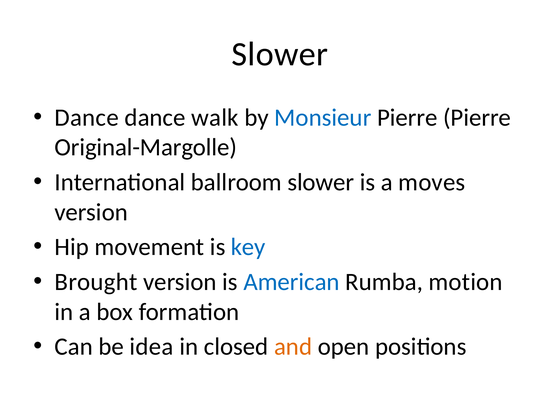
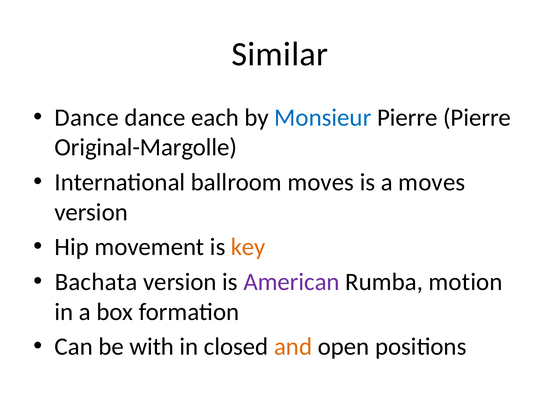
Slower: Slower -> Similar (280, 54)
walk: walk -> each (215, 117)
ballroom slower: slower -> moves (321, 182)
key colour: blue -> orange (248, 247)
Brought: Brought -> Bachata (96, 282)
American colour: blue -> purple (292, 282)
idea: idea -> with (152, 347)
